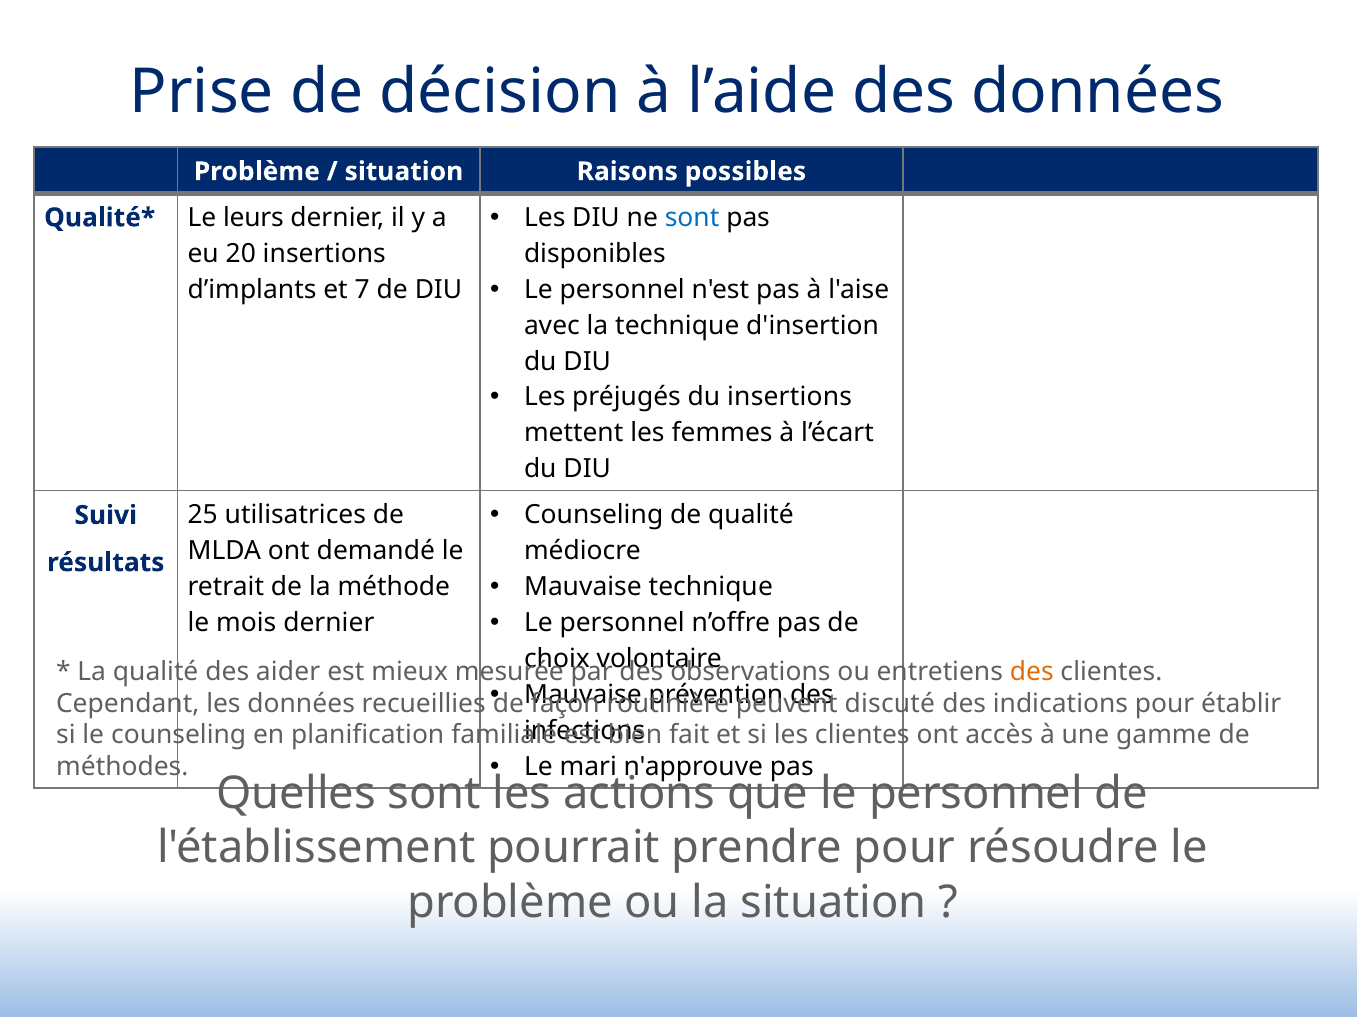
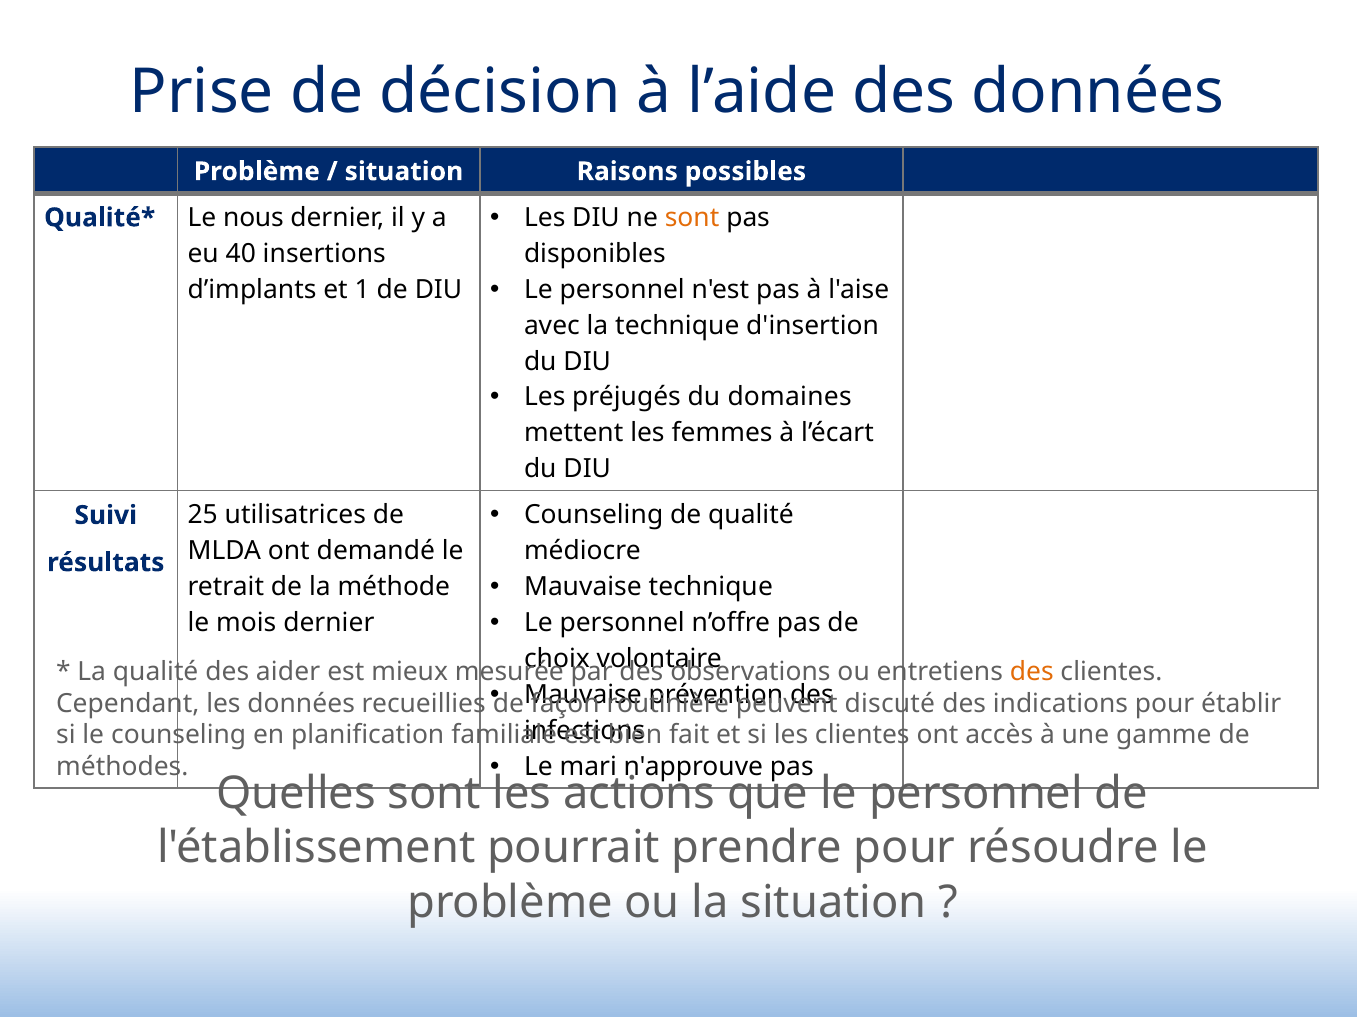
sont colour: blue -> orange (692, 218)
leurs: leurs -> nous (253, 218)
20: 20 -> 40 (241, 254)
7: 7 -> 1 (362, 290)
du insertions: insertions -> domaines (790, 398)
